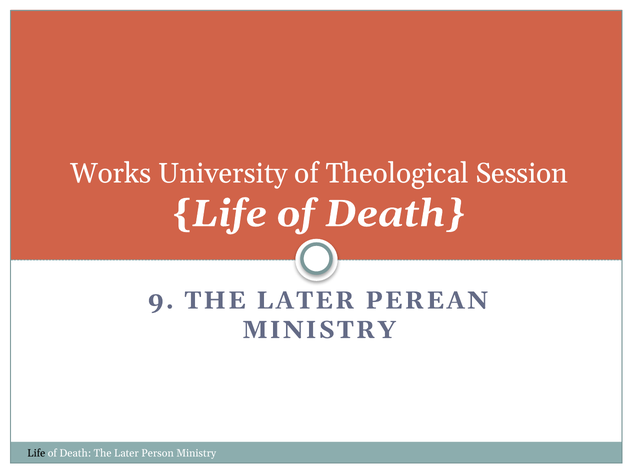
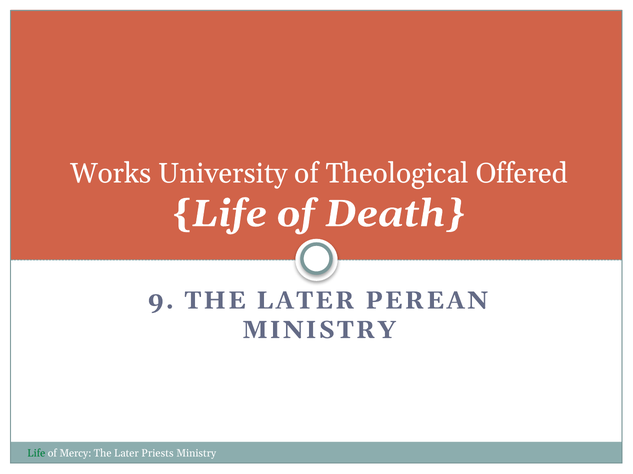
Session: Session -> Offered (522, 174)
Life colour: black -> green (36, 454)
Death: Death -> Mercy (75, 454)
Person: Person -> Priests (158, 454)
